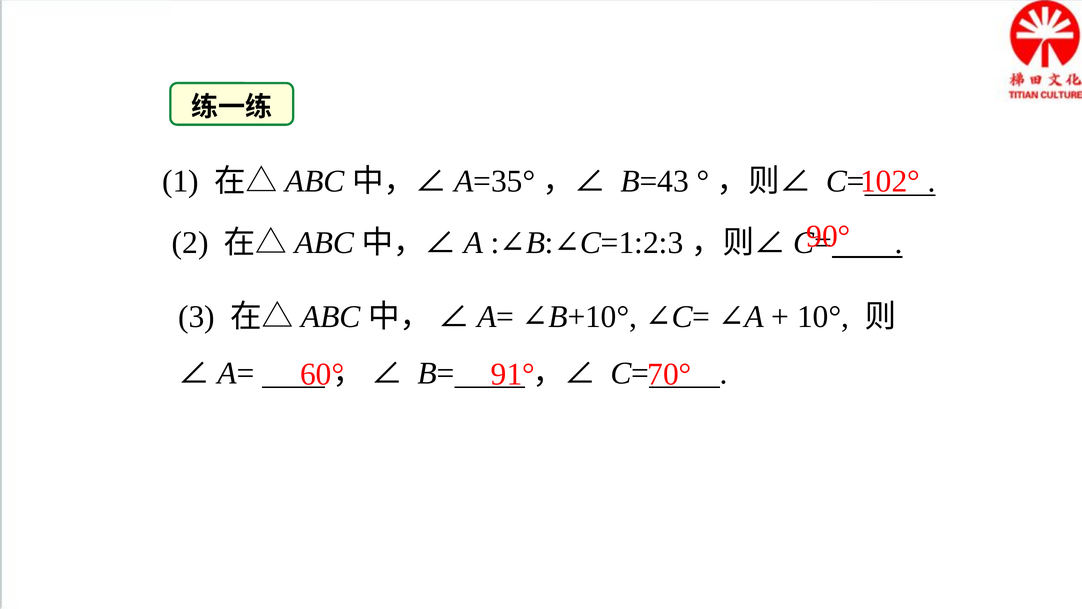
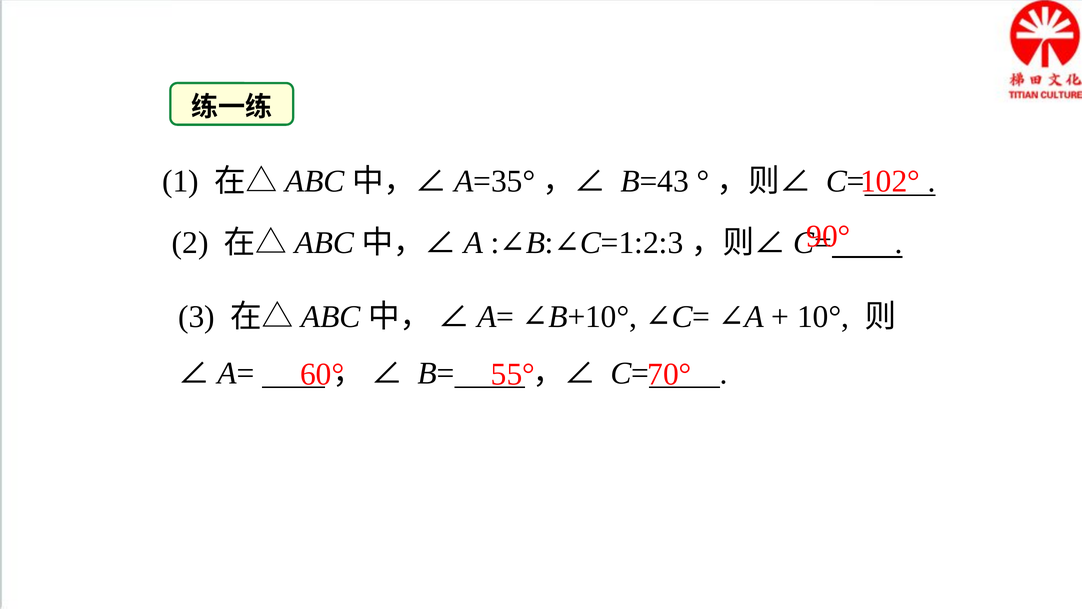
91°: 91° -> 55° (513, 374)
